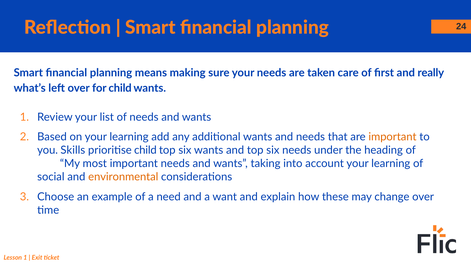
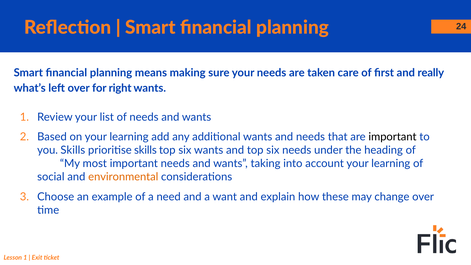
for child: child -> right (120, 88)
important colour: orange -> black (392, 137)
prioritise child: child -> skills (145, 150)
